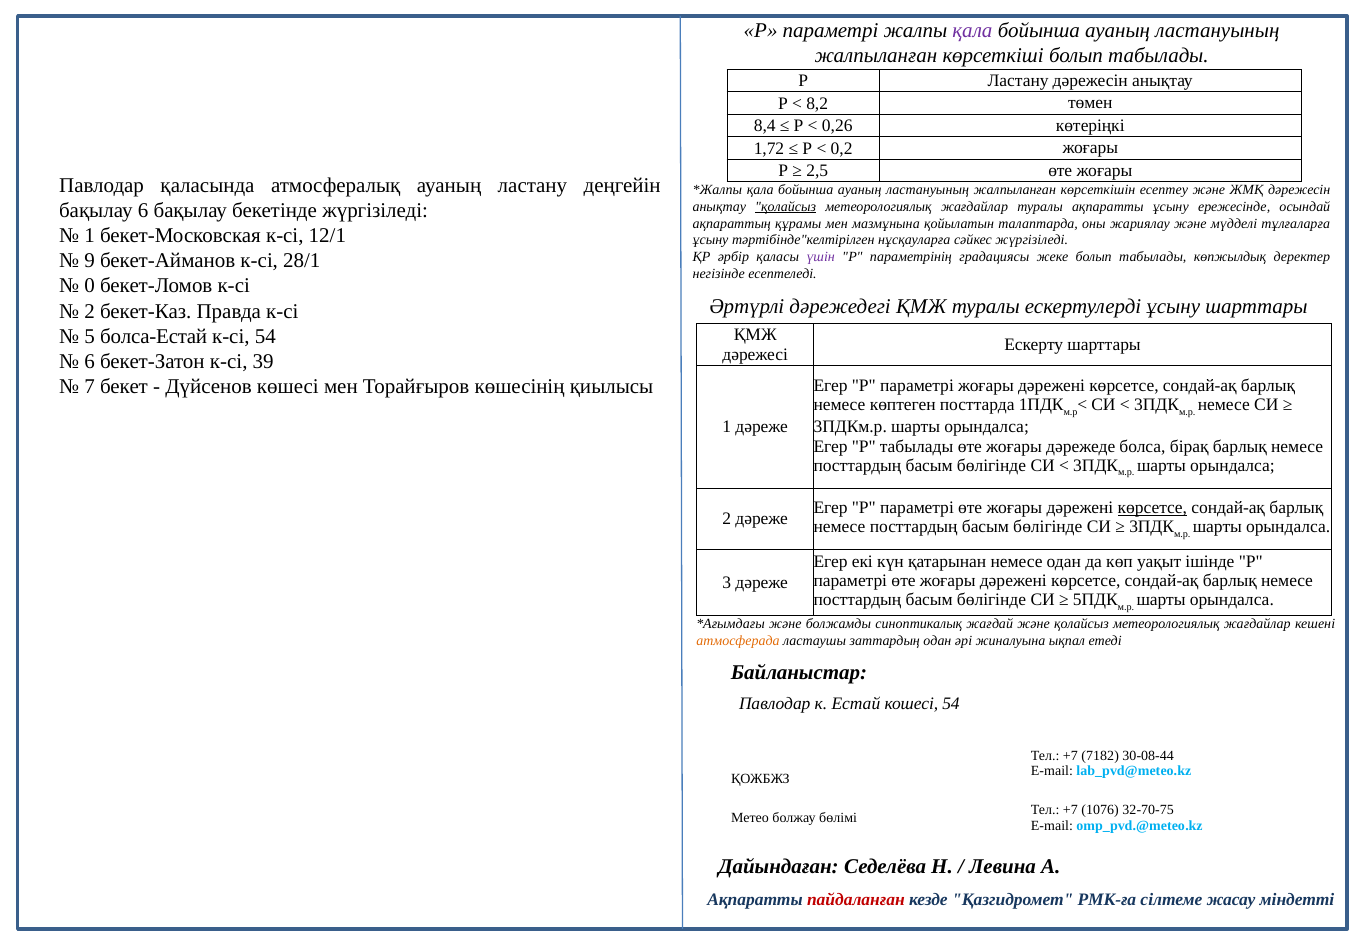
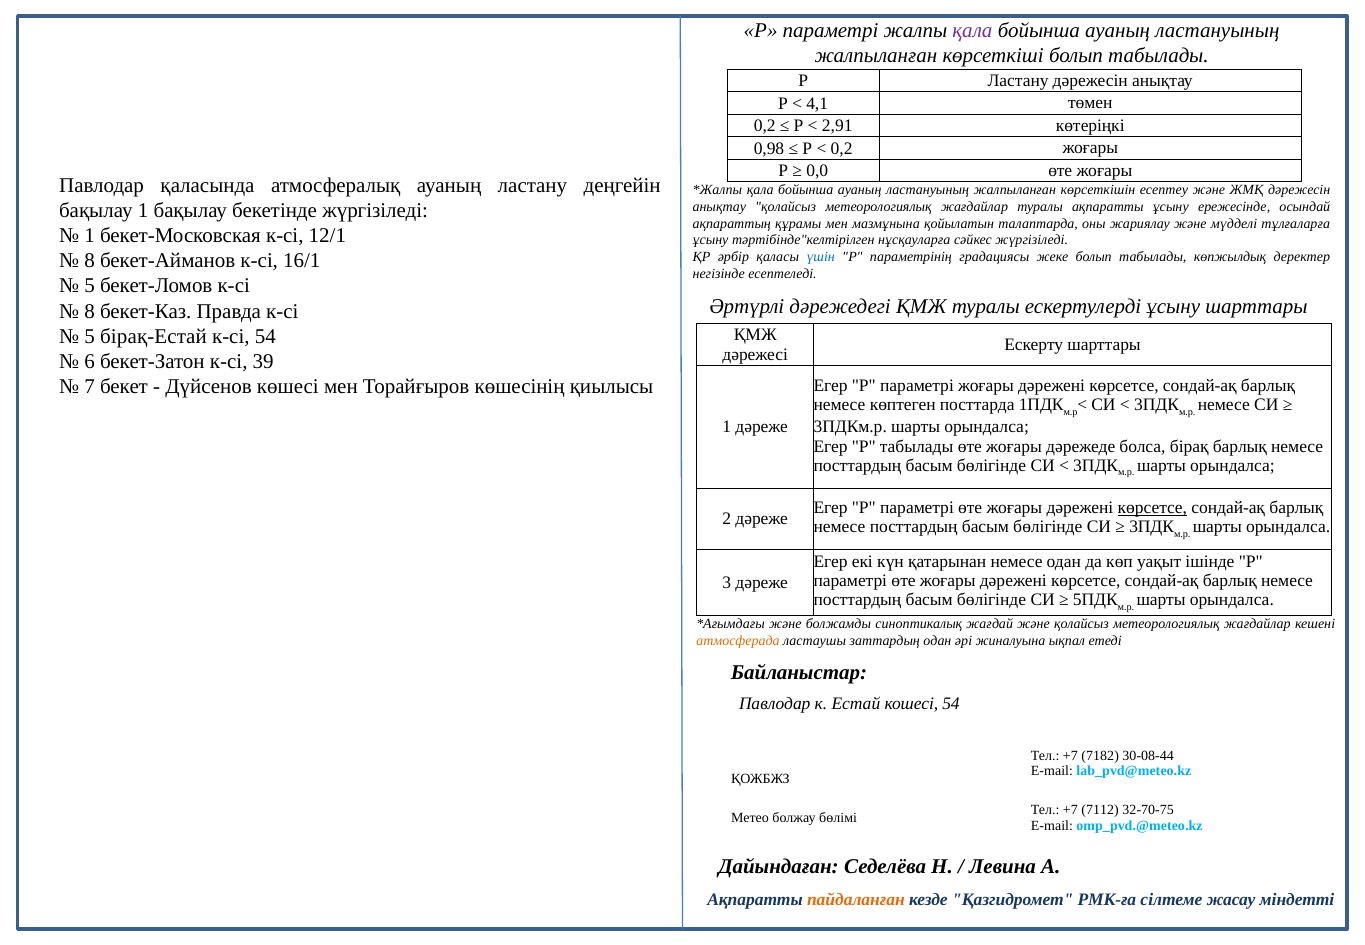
8,2: 8,2 -> 4,1 (817, 103)
8,4: 8,4 -> 0,2 (765, 126)
0,26: 0,26 -> 2,91 (837, 126)
1,72: 1,72 -> 0,98 (769, 148)
2,5: 2,5 -> 0,0 (817, 171)
қолайсыз underline: present -> none (786, 207)
бақылау 6: 6 -> 1 (143, 210)
үшін colour: purple -> blue (821, 257)
9: 9 -> 8 (90, 261)
28/1: 28/1 -> 16/1 (302, 261)
0: 0 -> 5 (90, 286)
2: 2 -> 8 (90, 311)
болса-Естай: болса-Естай -> бірақ-Естай (153, 336)
1076: 1076 -> 7112 (1100, 810)
пайдаланған colour: red -> orange (856, 900)
